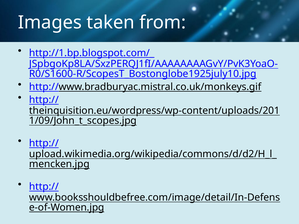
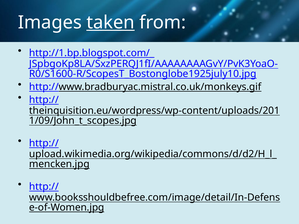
taken underline: none -> present (111, 22)
